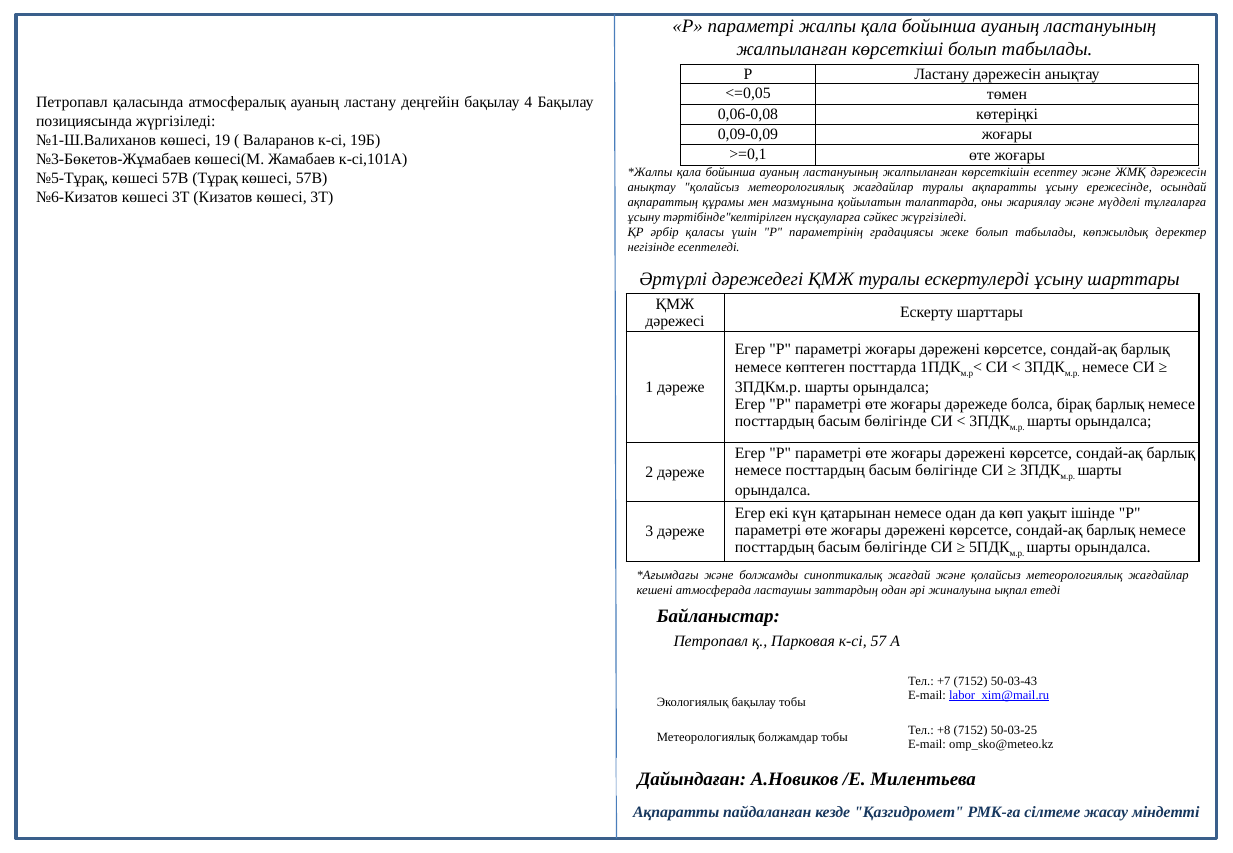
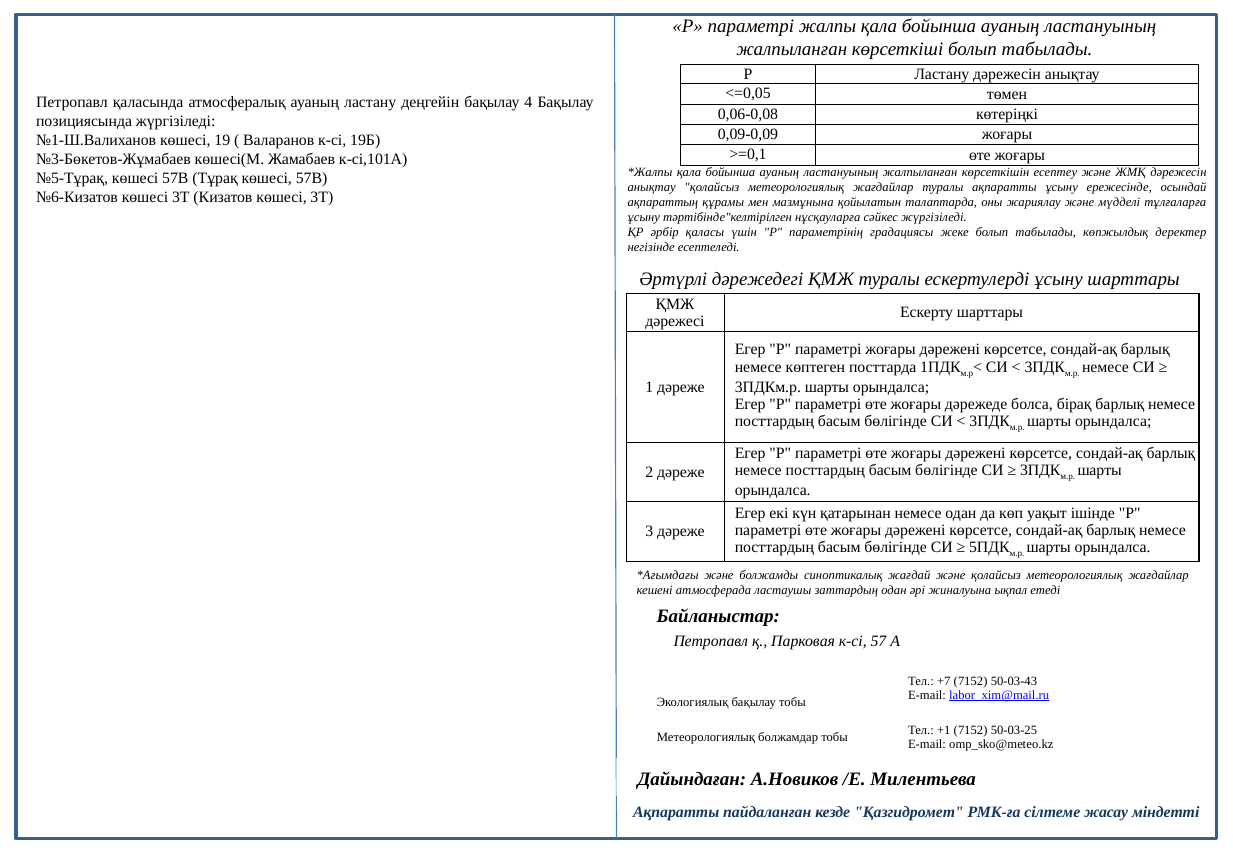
+8: +8 -> +1 (944, 731)
